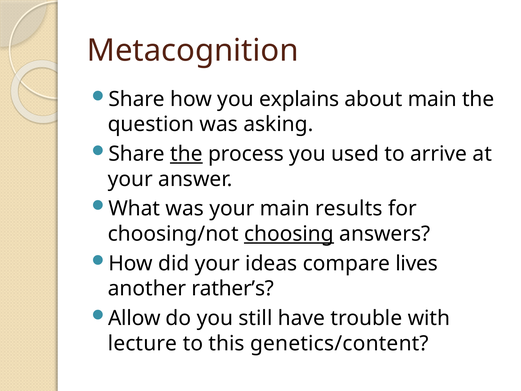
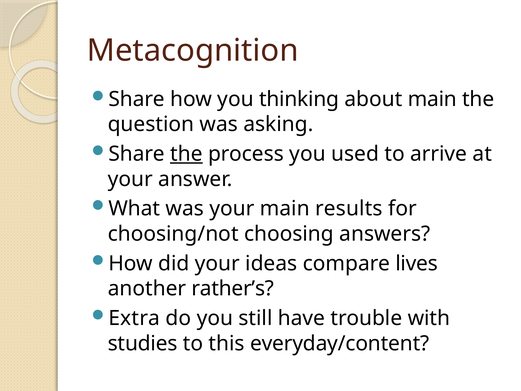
explains: explains -> thinking (299, 99)
choosing underline: present -> none (289, 234)
Allow: Allow -> Extra (134, 318)
lecture: lecture -> studies (143, 343)
genetics/content: genetics/content -> everyday/content (340, 343)
